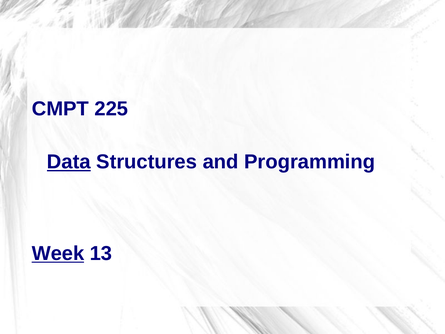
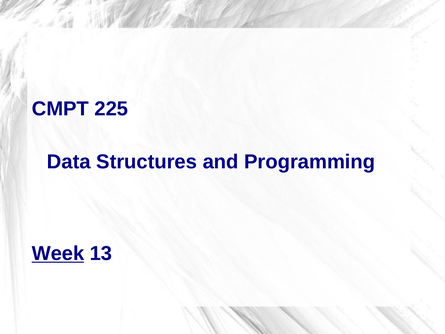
Data underline: present -> none (69, 162)
